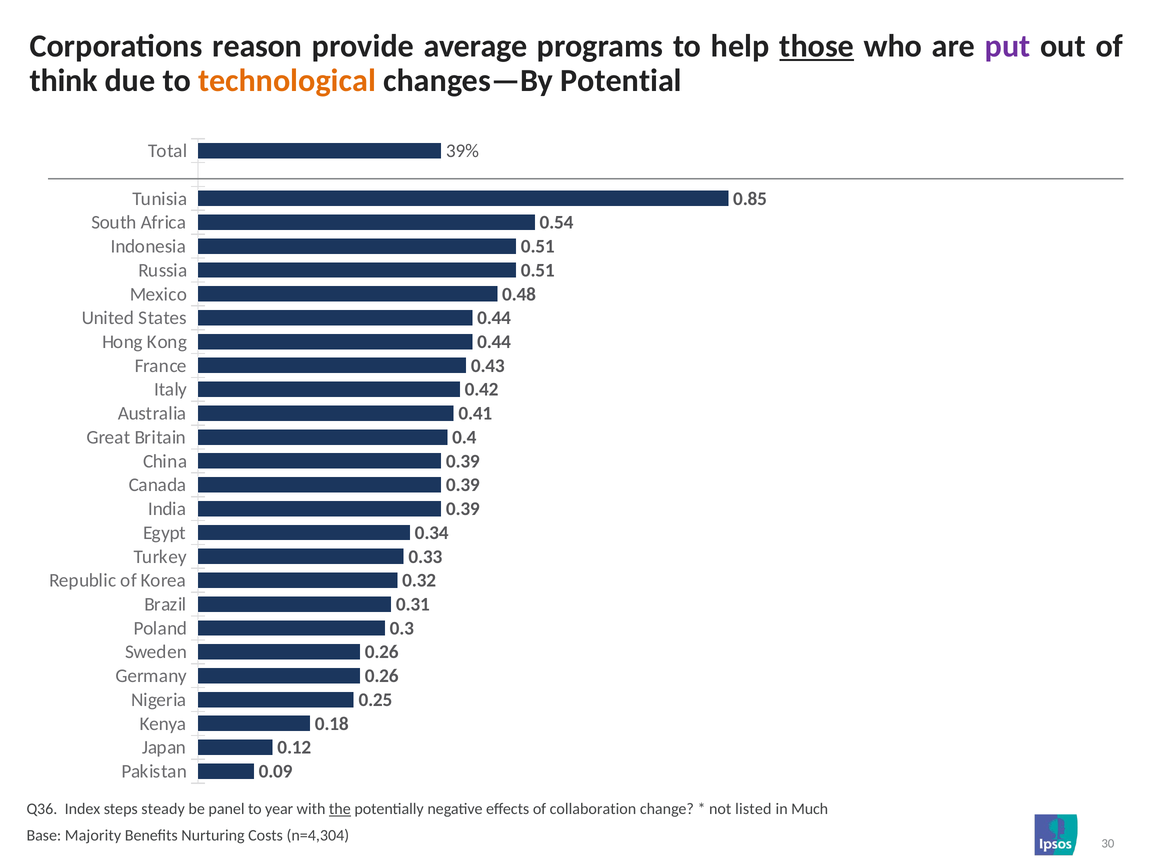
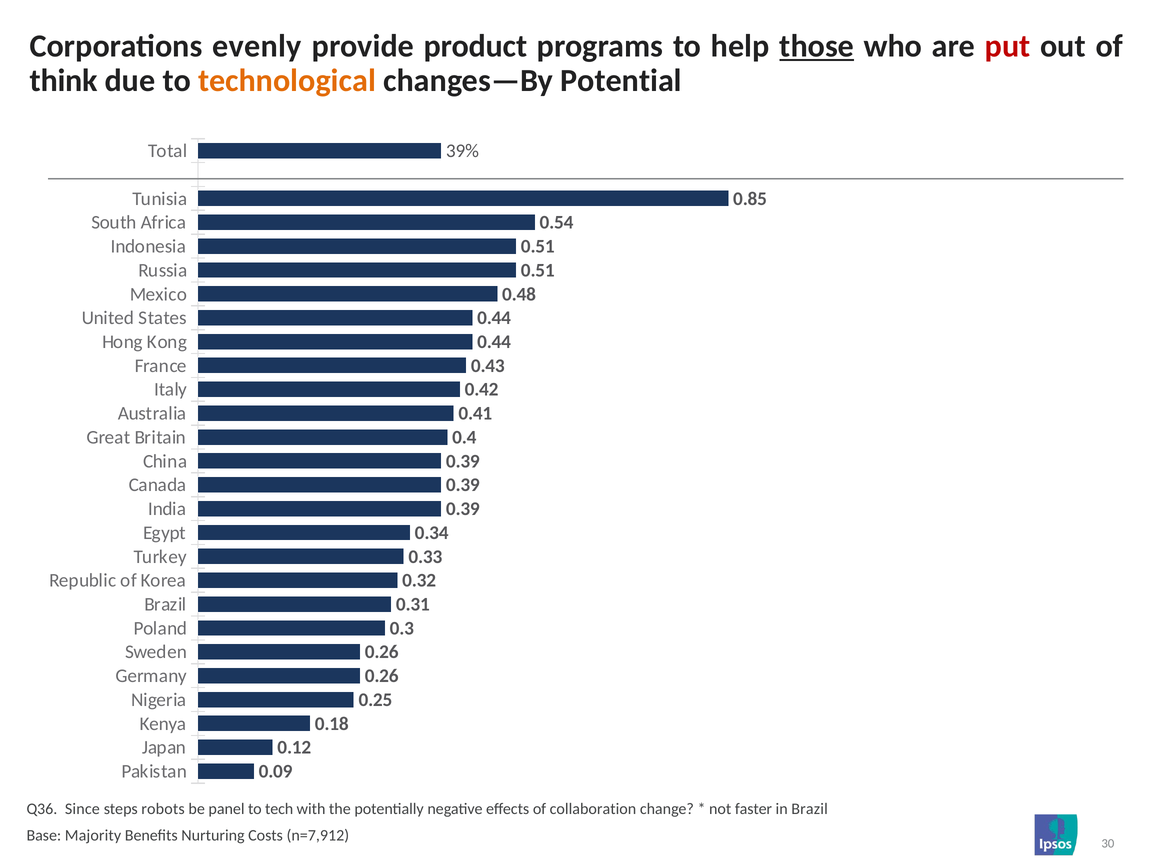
reason: reason -> evenly (257, 46)
average: average -> product (475, 46)
put colour: purple -> red (1008, 46)
Index: Index -> Since (82, 809)
steady: steady -> robots (163, 809)
year: year -> tech (279, 809)
the underline: present -> none (340, 809)
listed: listed -> faster (754, 809)
in Much: Much -> Brazil (810, 809)
n=4,304: n=4,304 -> n=7,912 (318, 835)
